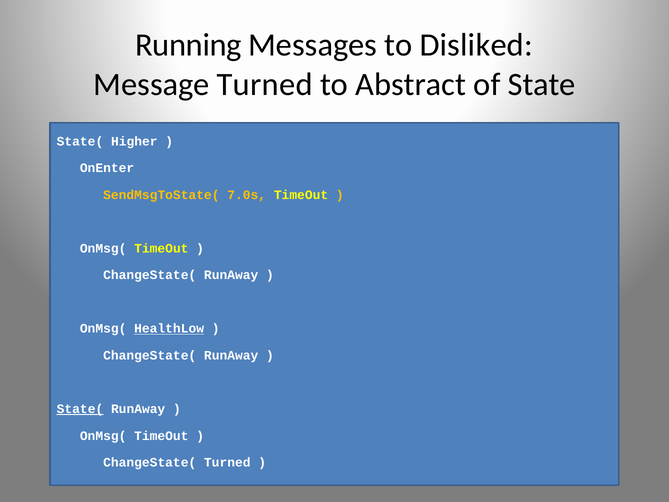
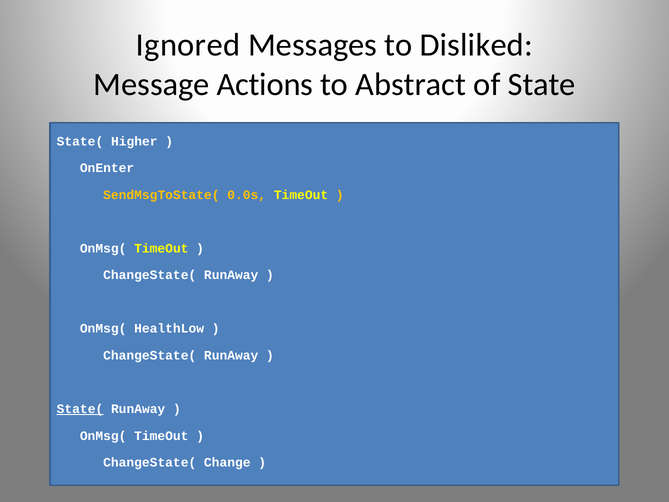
Running: Running -> Ignored (188, 45)
Message Turned: Turned -> Actions (265, 84)
7.0s: 7.0s -> 0.0s (247, 195)
HealthLow underline: present -> none (169, 329)
ChangeState( Turned: Turned -> Change (227, 462)
